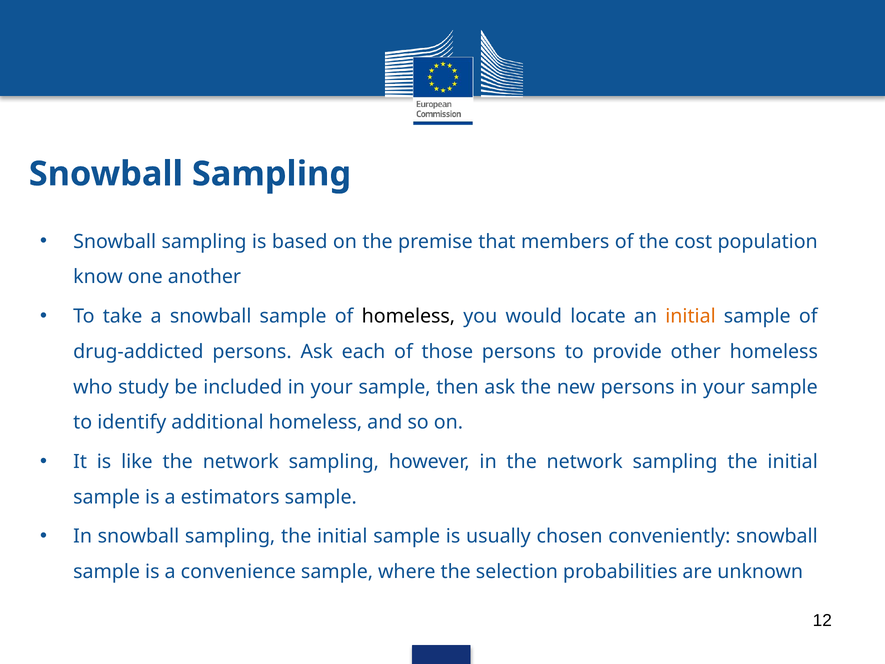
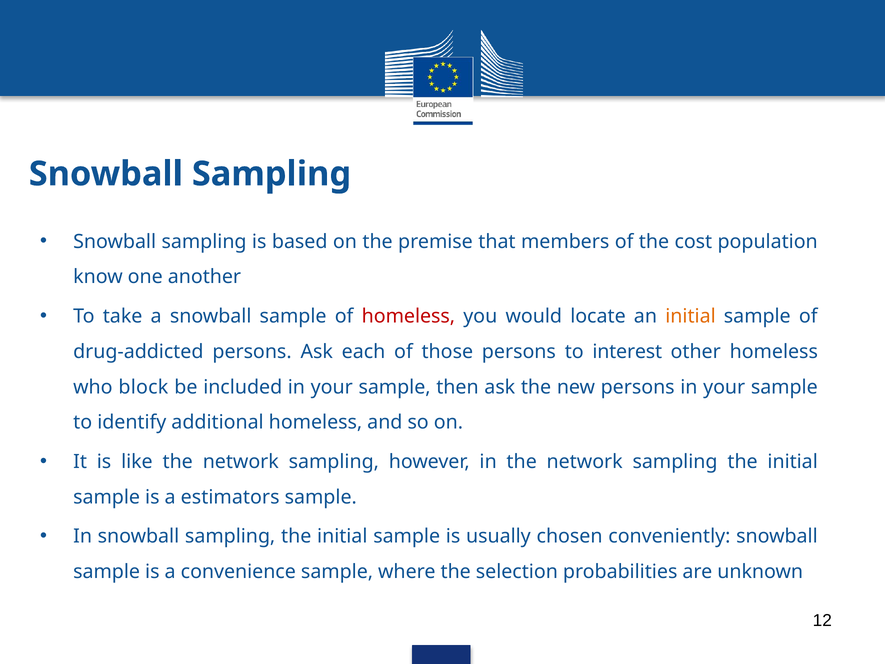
homeless colour: black -> red (408, 316)
provide: provide -> interest (627, 352)
study: study -> block (143, 387)
